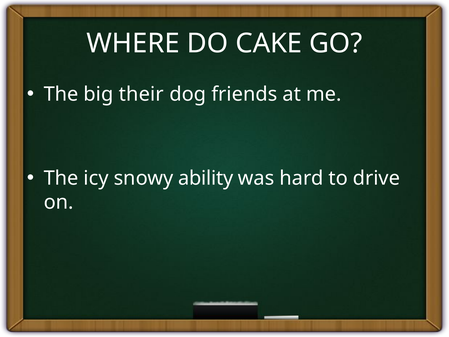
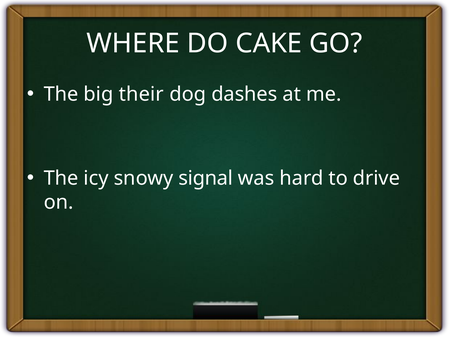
friends: friends -> dashes (244, 94)
ability: ability -> signal (206, 178)
